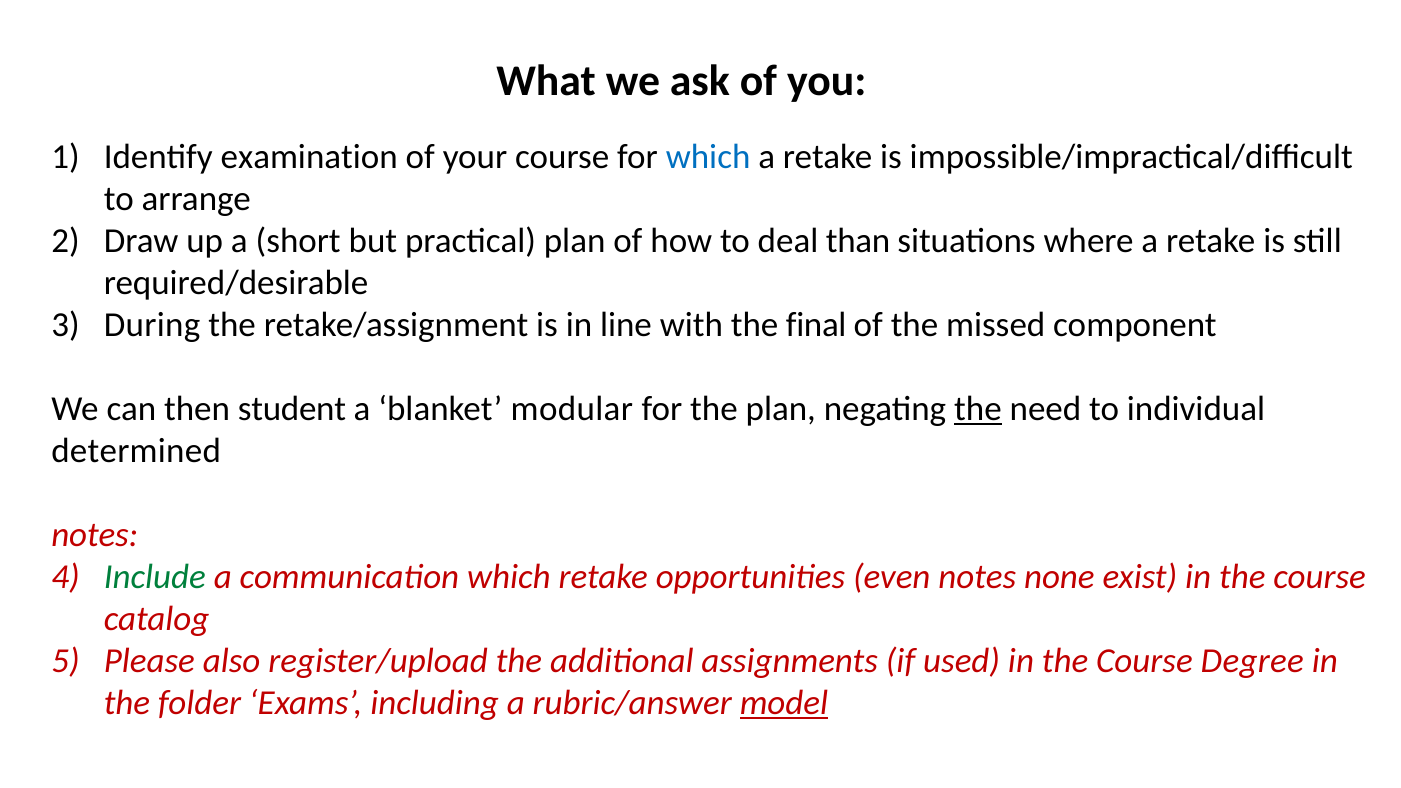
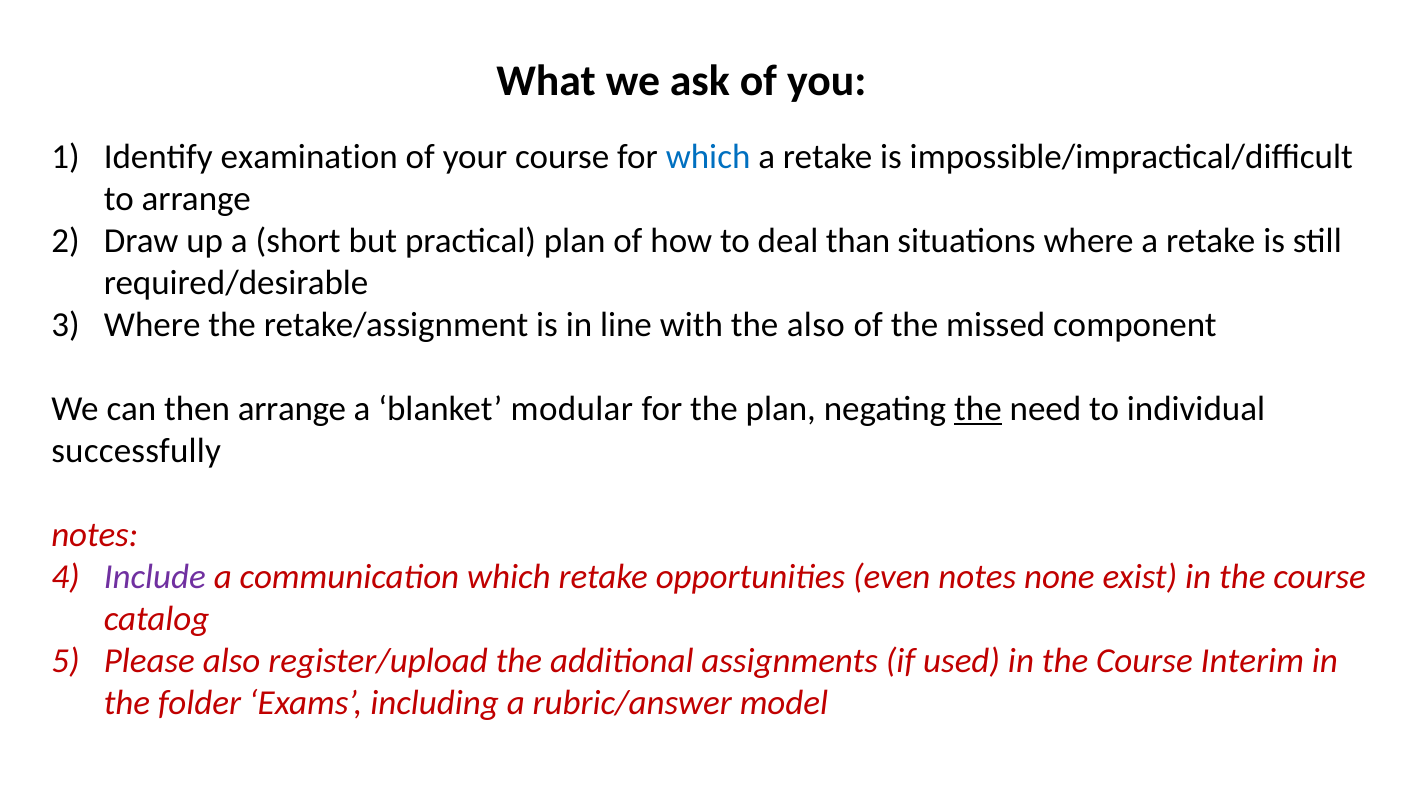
During: During -> Where (152, 325)
the final: final -> also (816, 325)
then student: student -> arrange (292, 409)
determined: determined -> successfully (136, 451)
Include colour: green -> purple (155, 577)
Degree: Degree -> Interim (1252, 661)
model underline: present -> none (784, 703)
